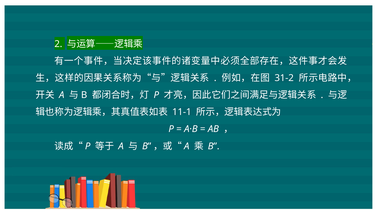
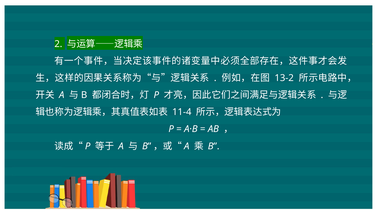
31-2: 31-2 -> 13-2 (284, 78)
11-1: 11-1 -> 11-4 (182, 112)
